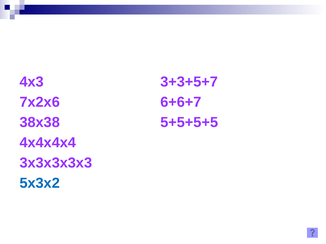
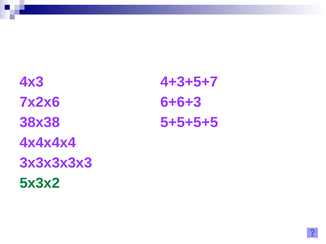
3+3+5+7: 3+3+5+7 -> 4+3+5+7 (189, 82)
6+6+7: 6+6+7 -> 6+6+3 (181, 102)
5х3х2 colour: blue -> green (40, 183)
